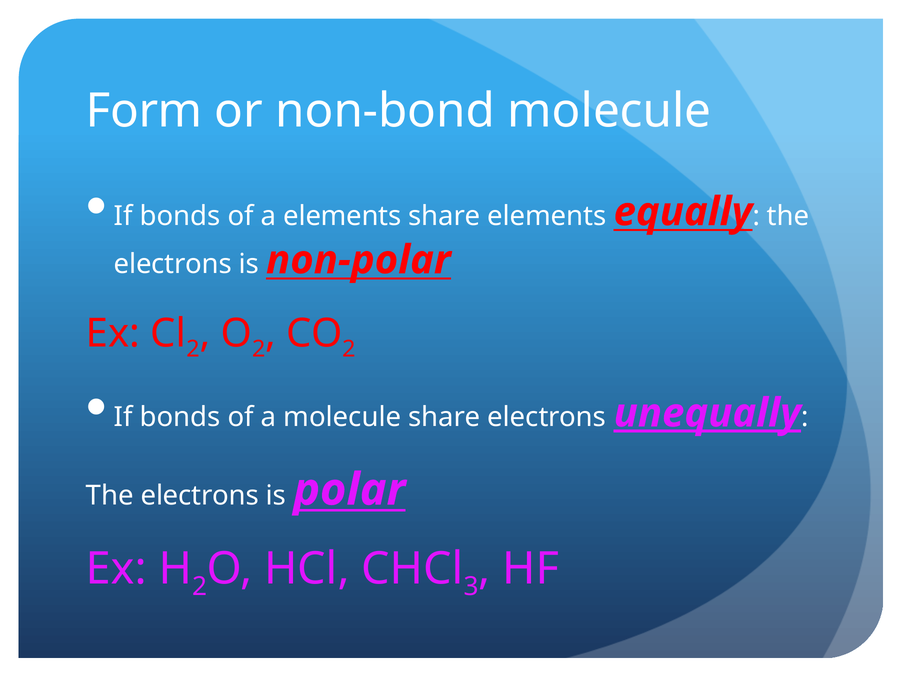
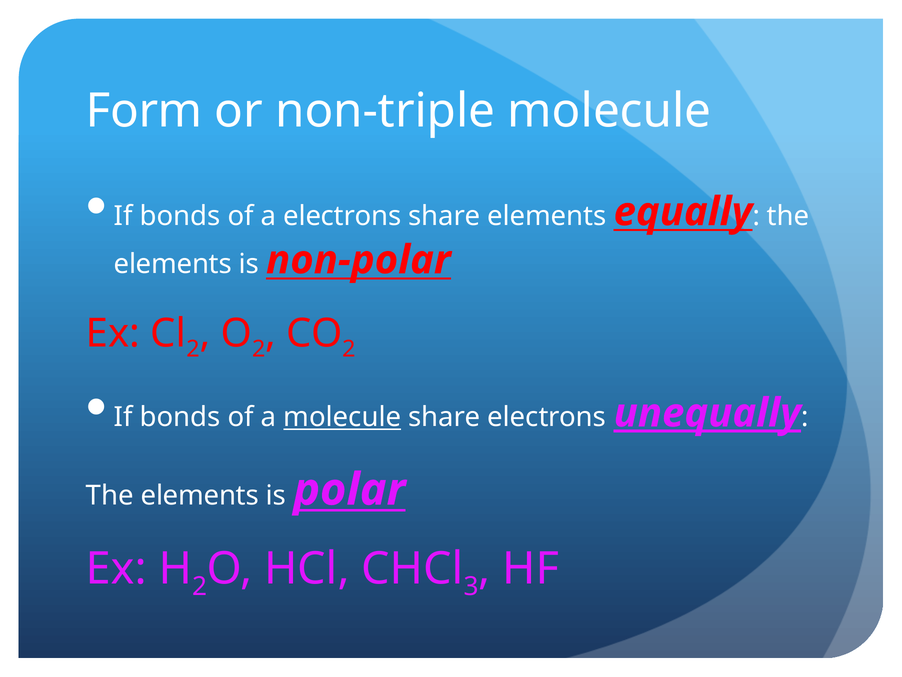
non-bond: non-bond -> non-triple (385, 111)
a elements: elements -> electrons (342, 216)
electrons: electrons -> elements (173, 264)
molecule underline: none -> present (342, 417)
electrons: electrons -> elements (200, 495)
